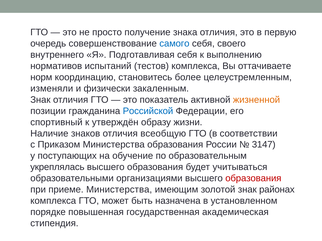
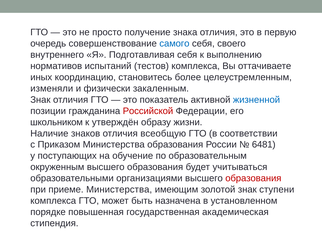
норм: норм -> иных (41, 77)
жизненной colour: orange -> blue (257, 100)
Российской colour: blue -> red (148, 111)
спортивный: спортивный -> школьником (57, 122)
3147: 3147 -> 6481 (264, 145)
укреплялась: укреплялась -> окруженным (57, 167)
районах: районах -> ступени (277, 190)
